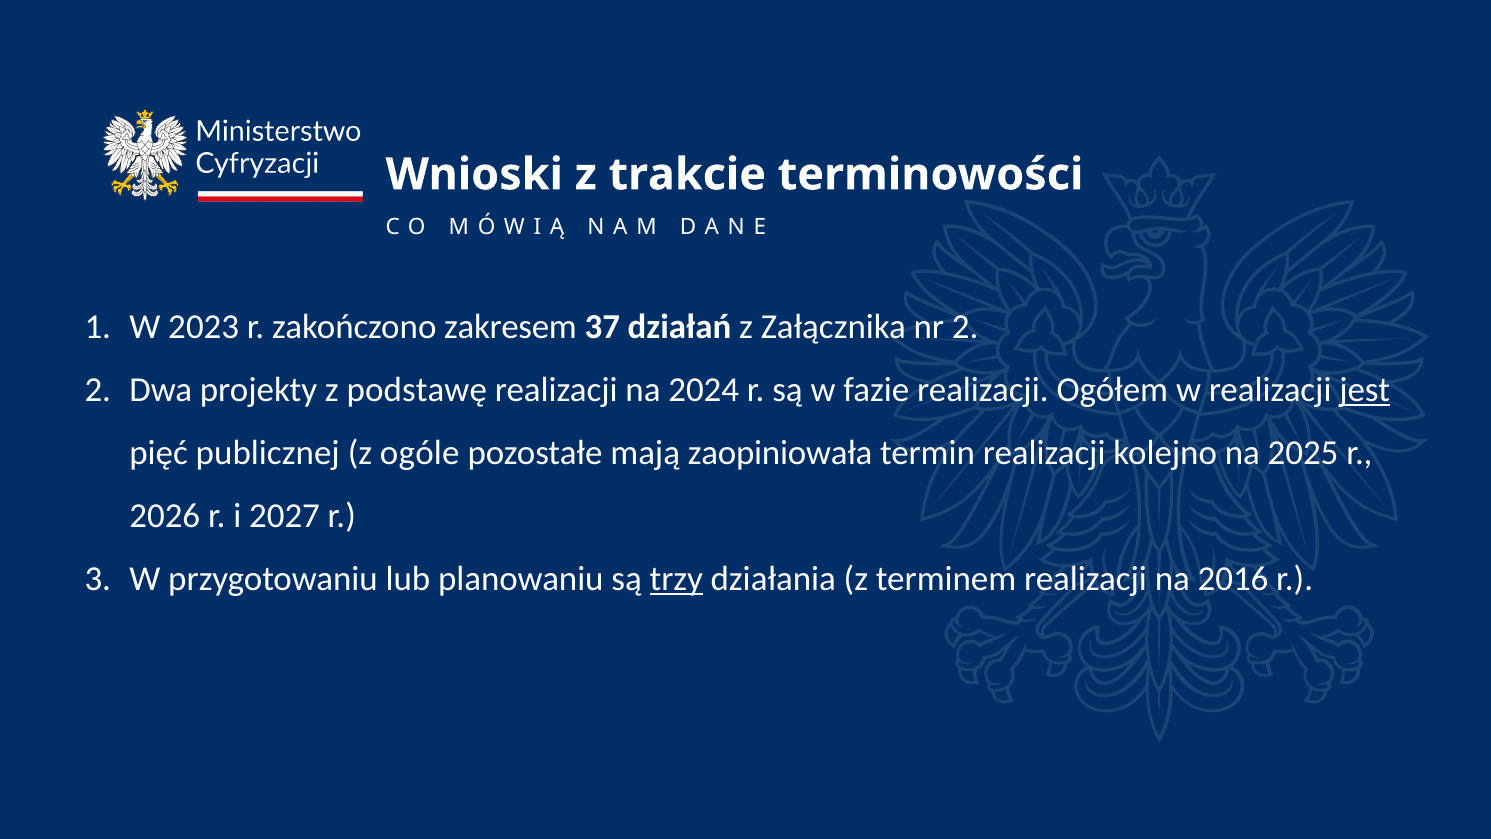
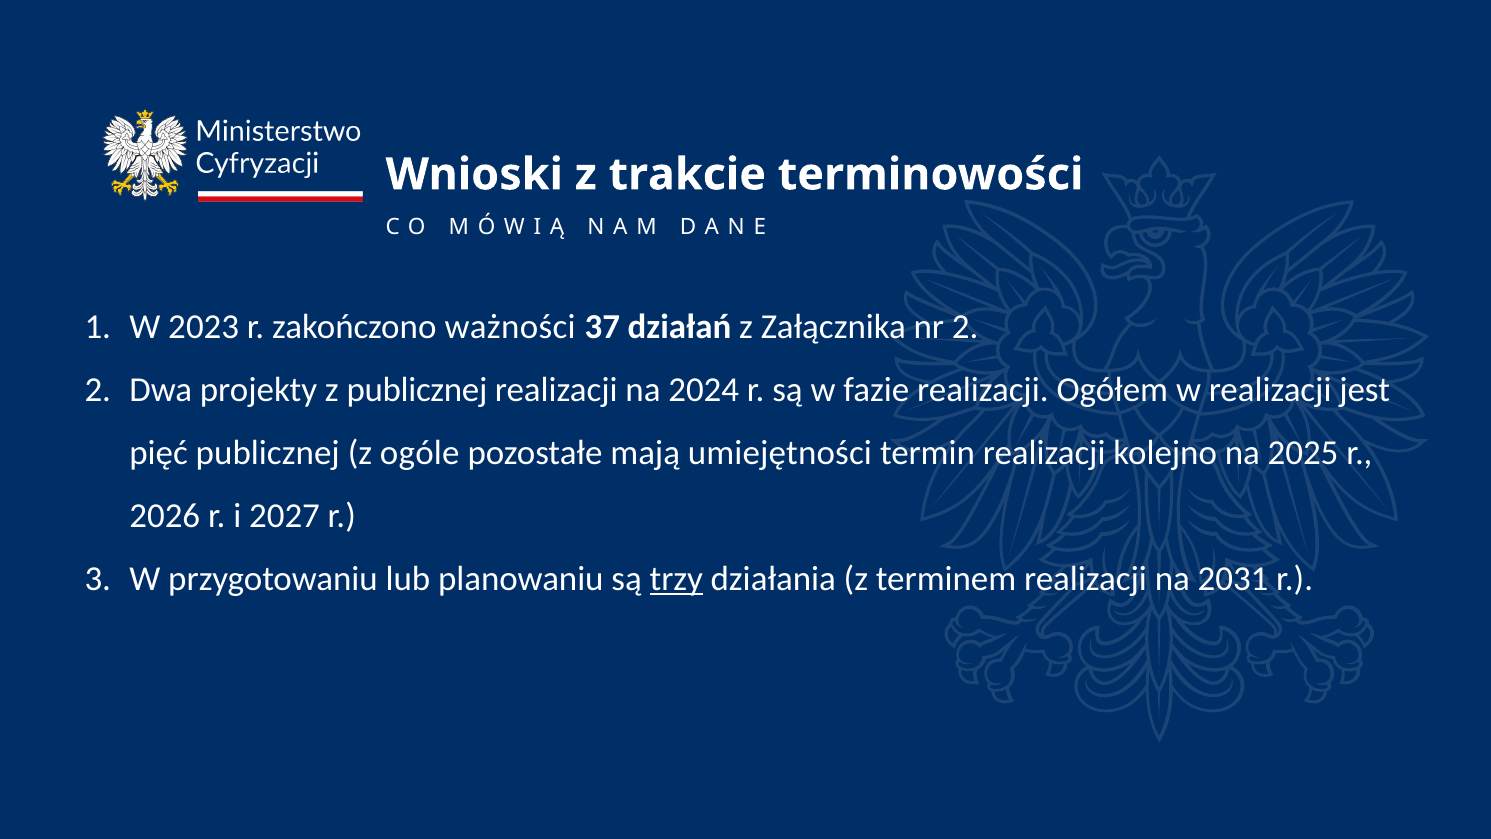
zakresem: zakresem -> ważności (510, 327)
z podstawę: podstawę -> publicznej (417, 390)
jest underline: present -> none (1365, 390)
zaopiniowała: zaopiniowała -> umiejętności (780, 453)
2016: 2016 -> 2031 (1233, 579)
